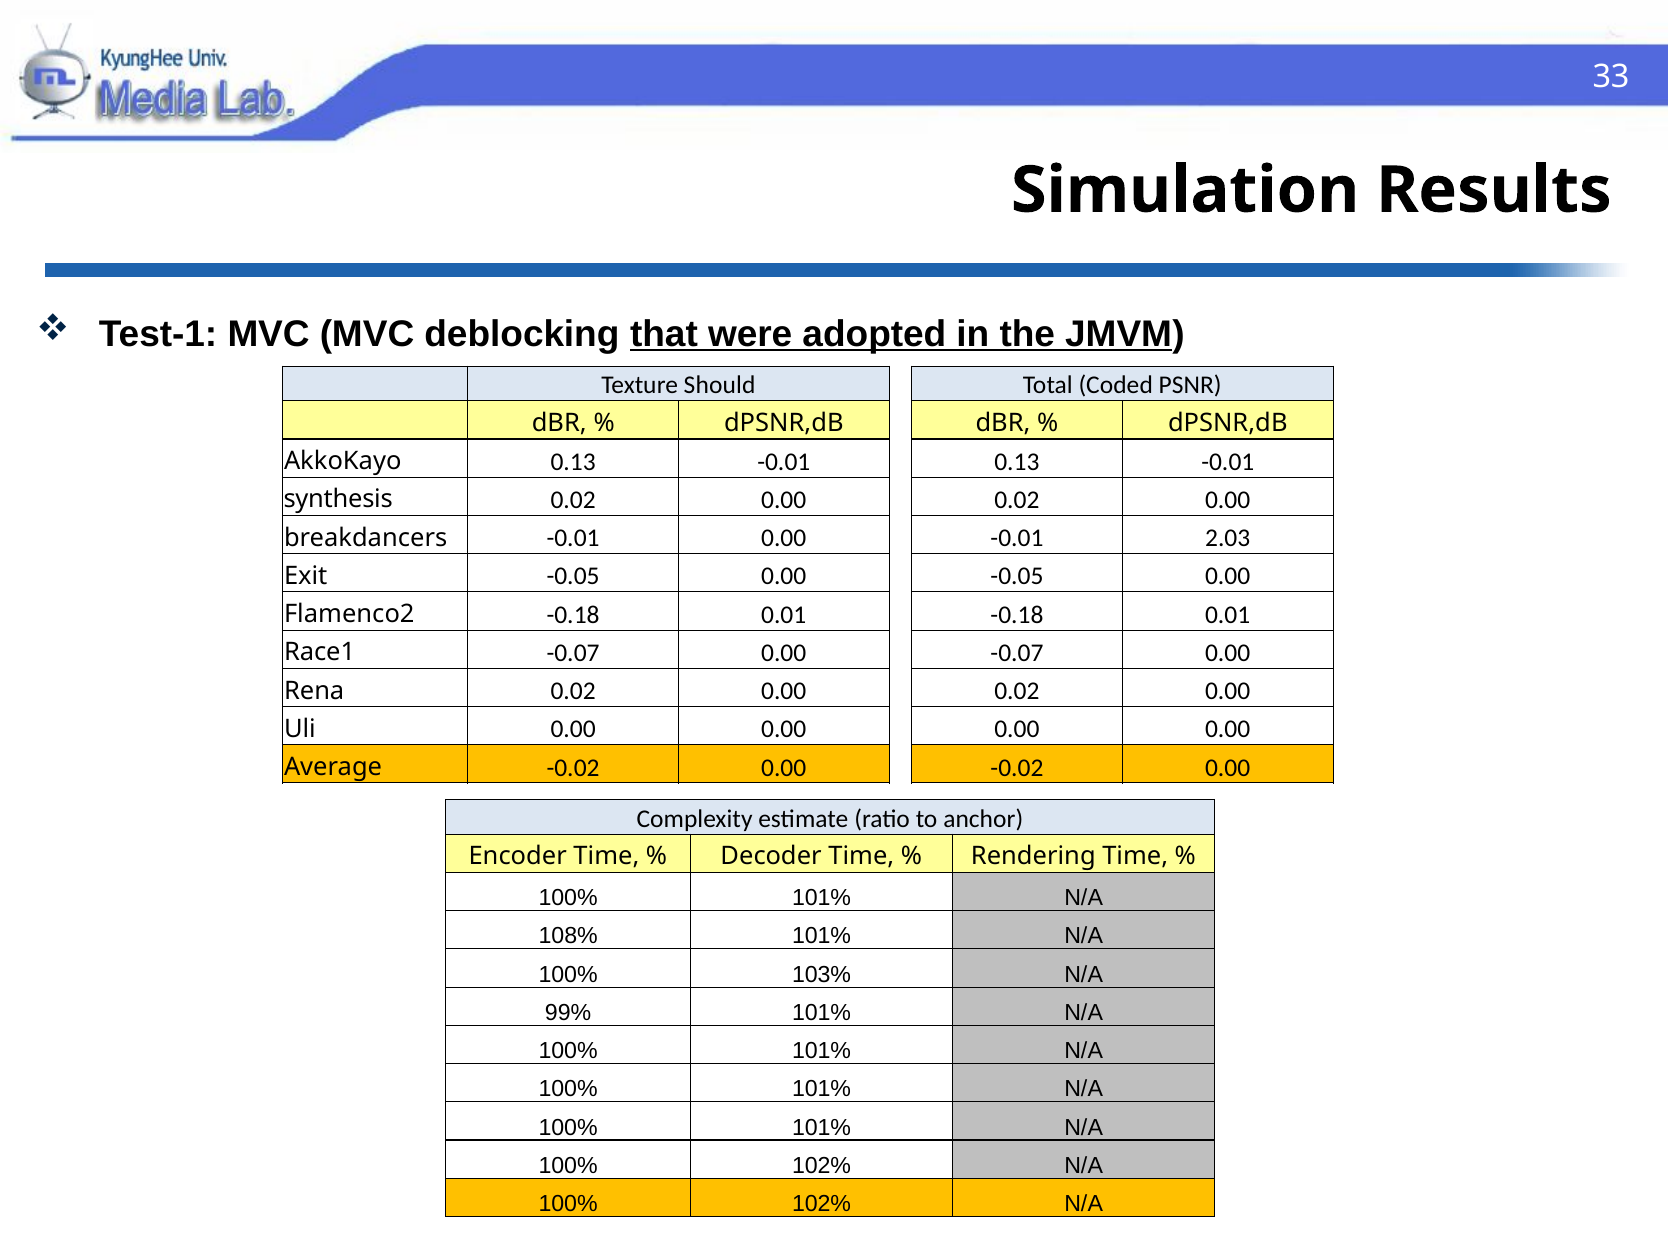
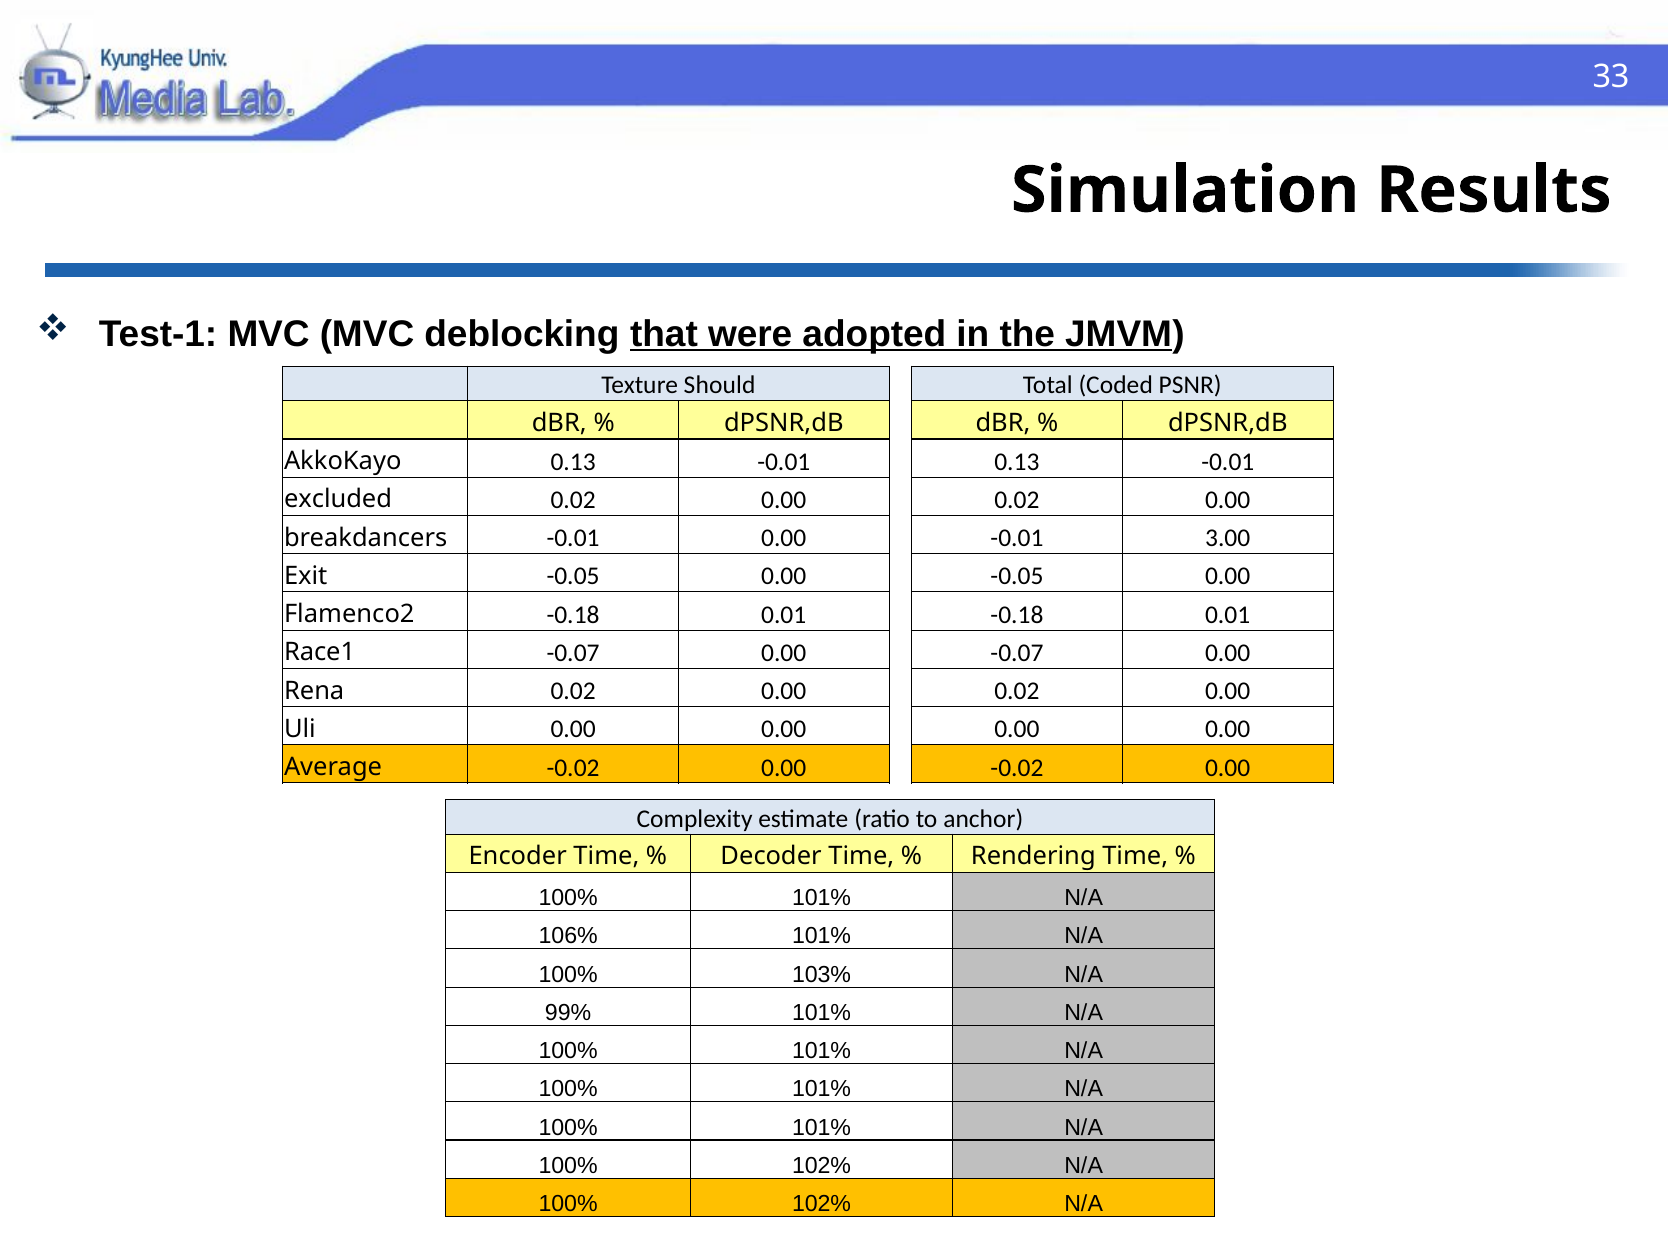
synthesis: synthesis -> excluded (338, 500)
2.03: 2.03 -> 3.00 (1228, 538)
108%: 108% -> 106% (568, 936)
